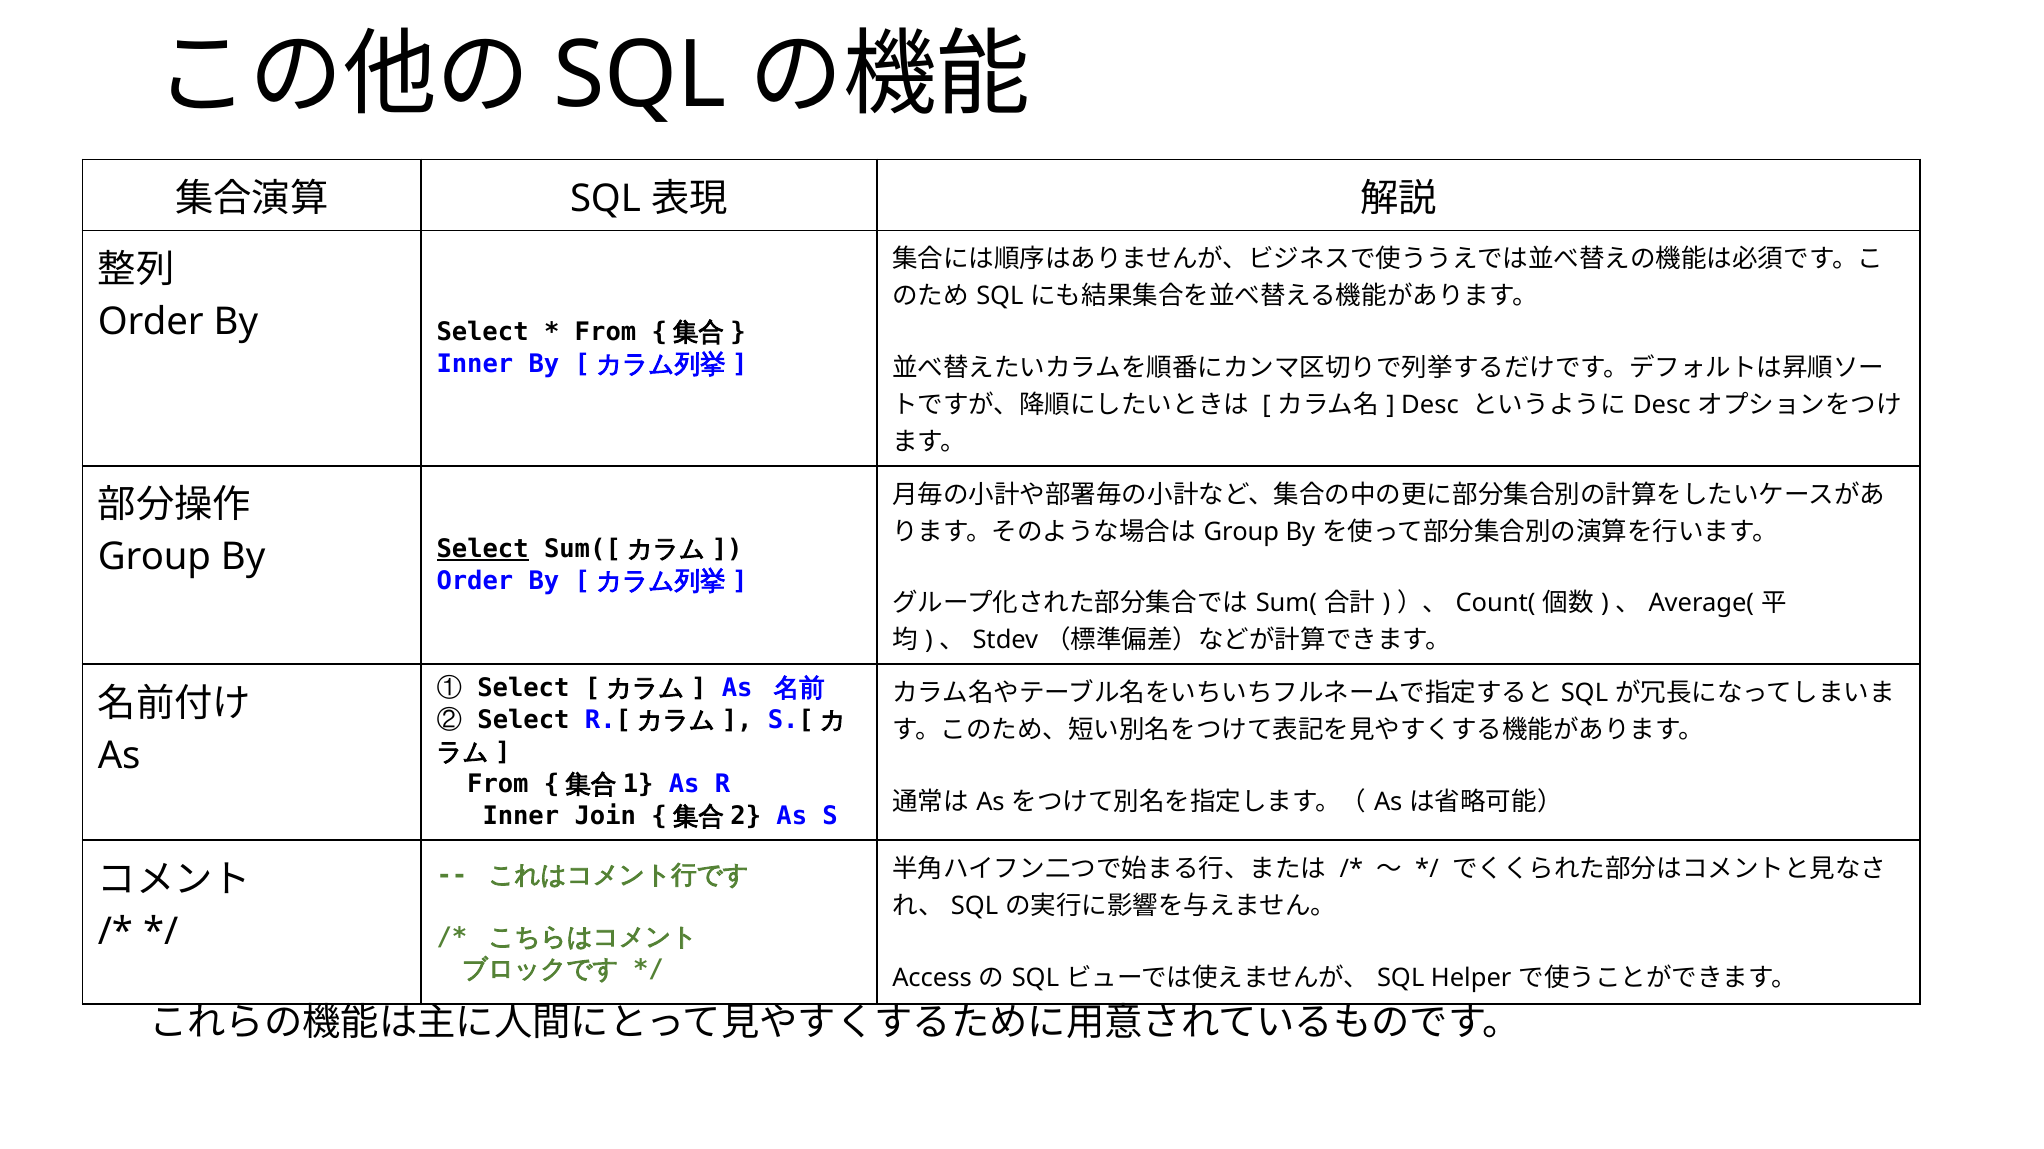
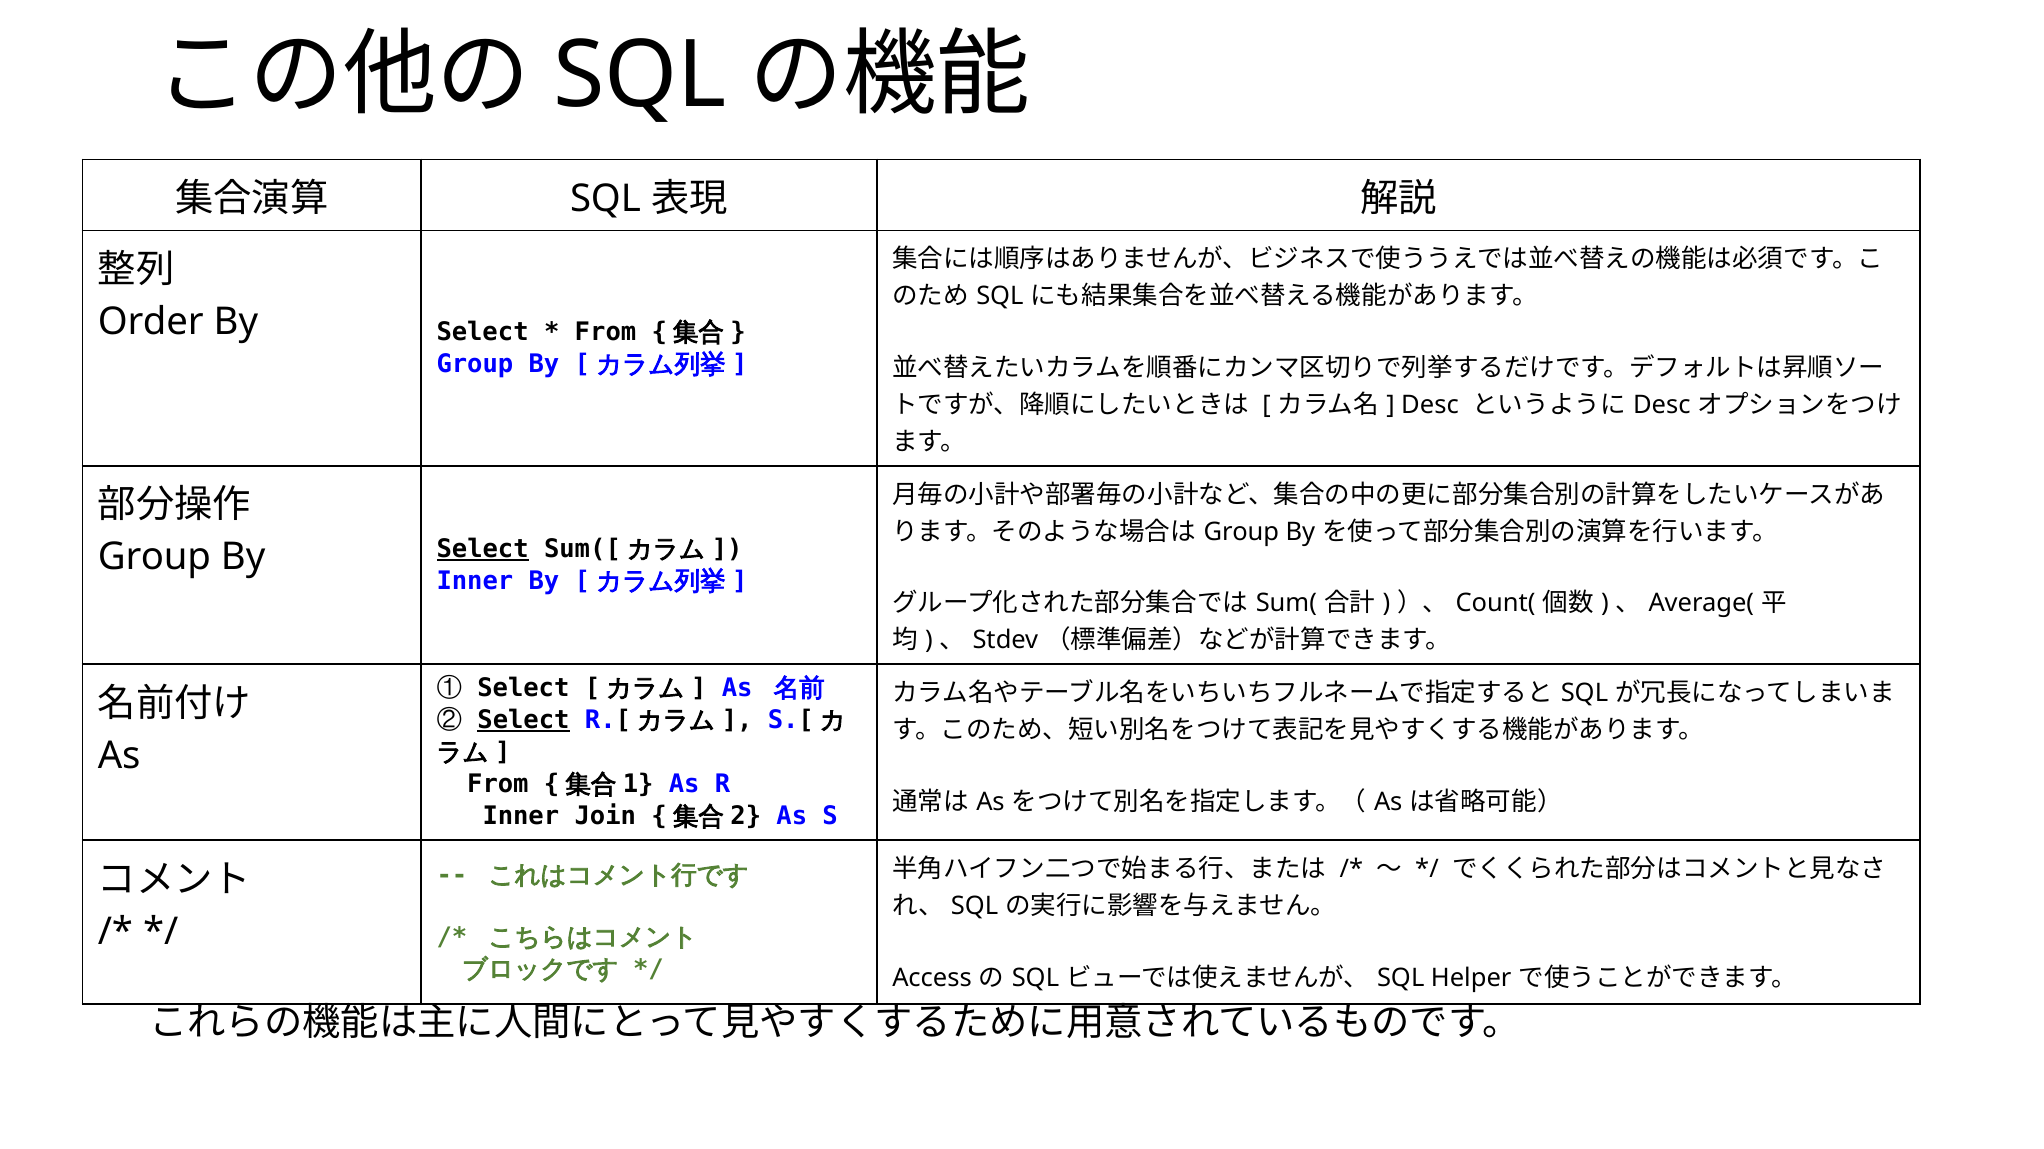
Inner: Inner -> Group (475, 365)
Order: Order -> Inner (475, 581)
Select underline: none -> present (523, 720)
